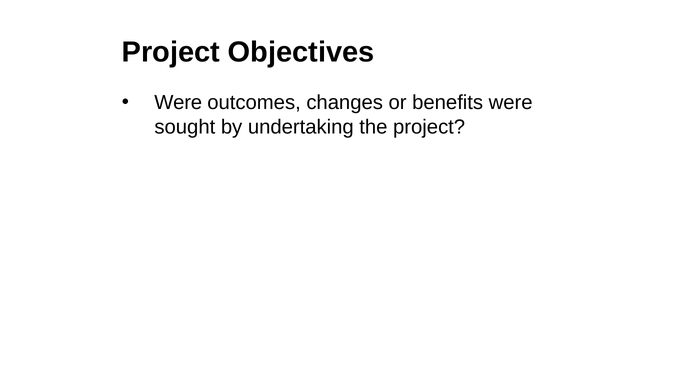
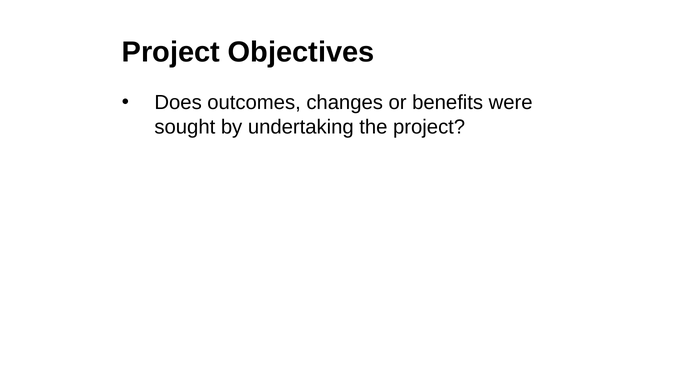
Were: Were -> Does (178, 103)
